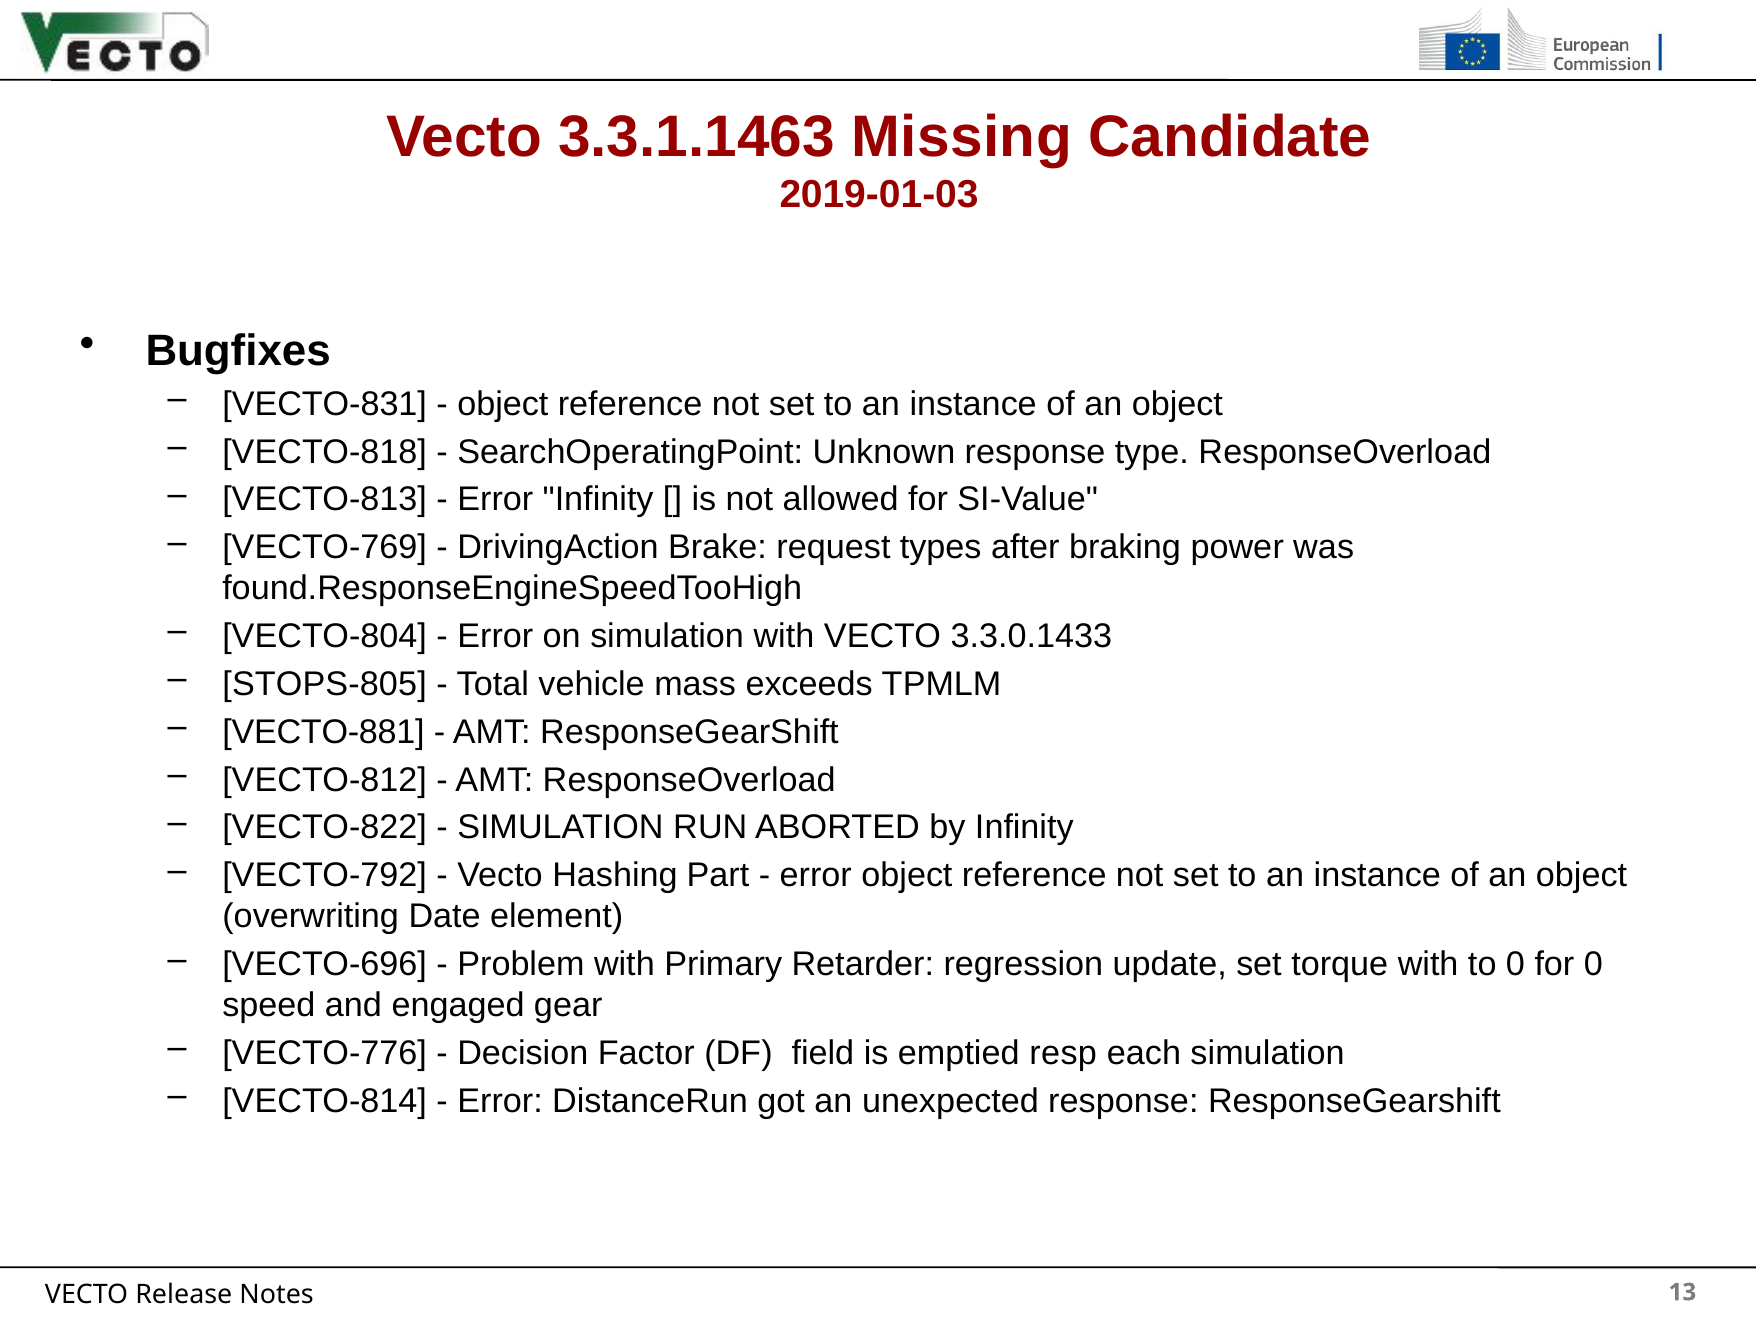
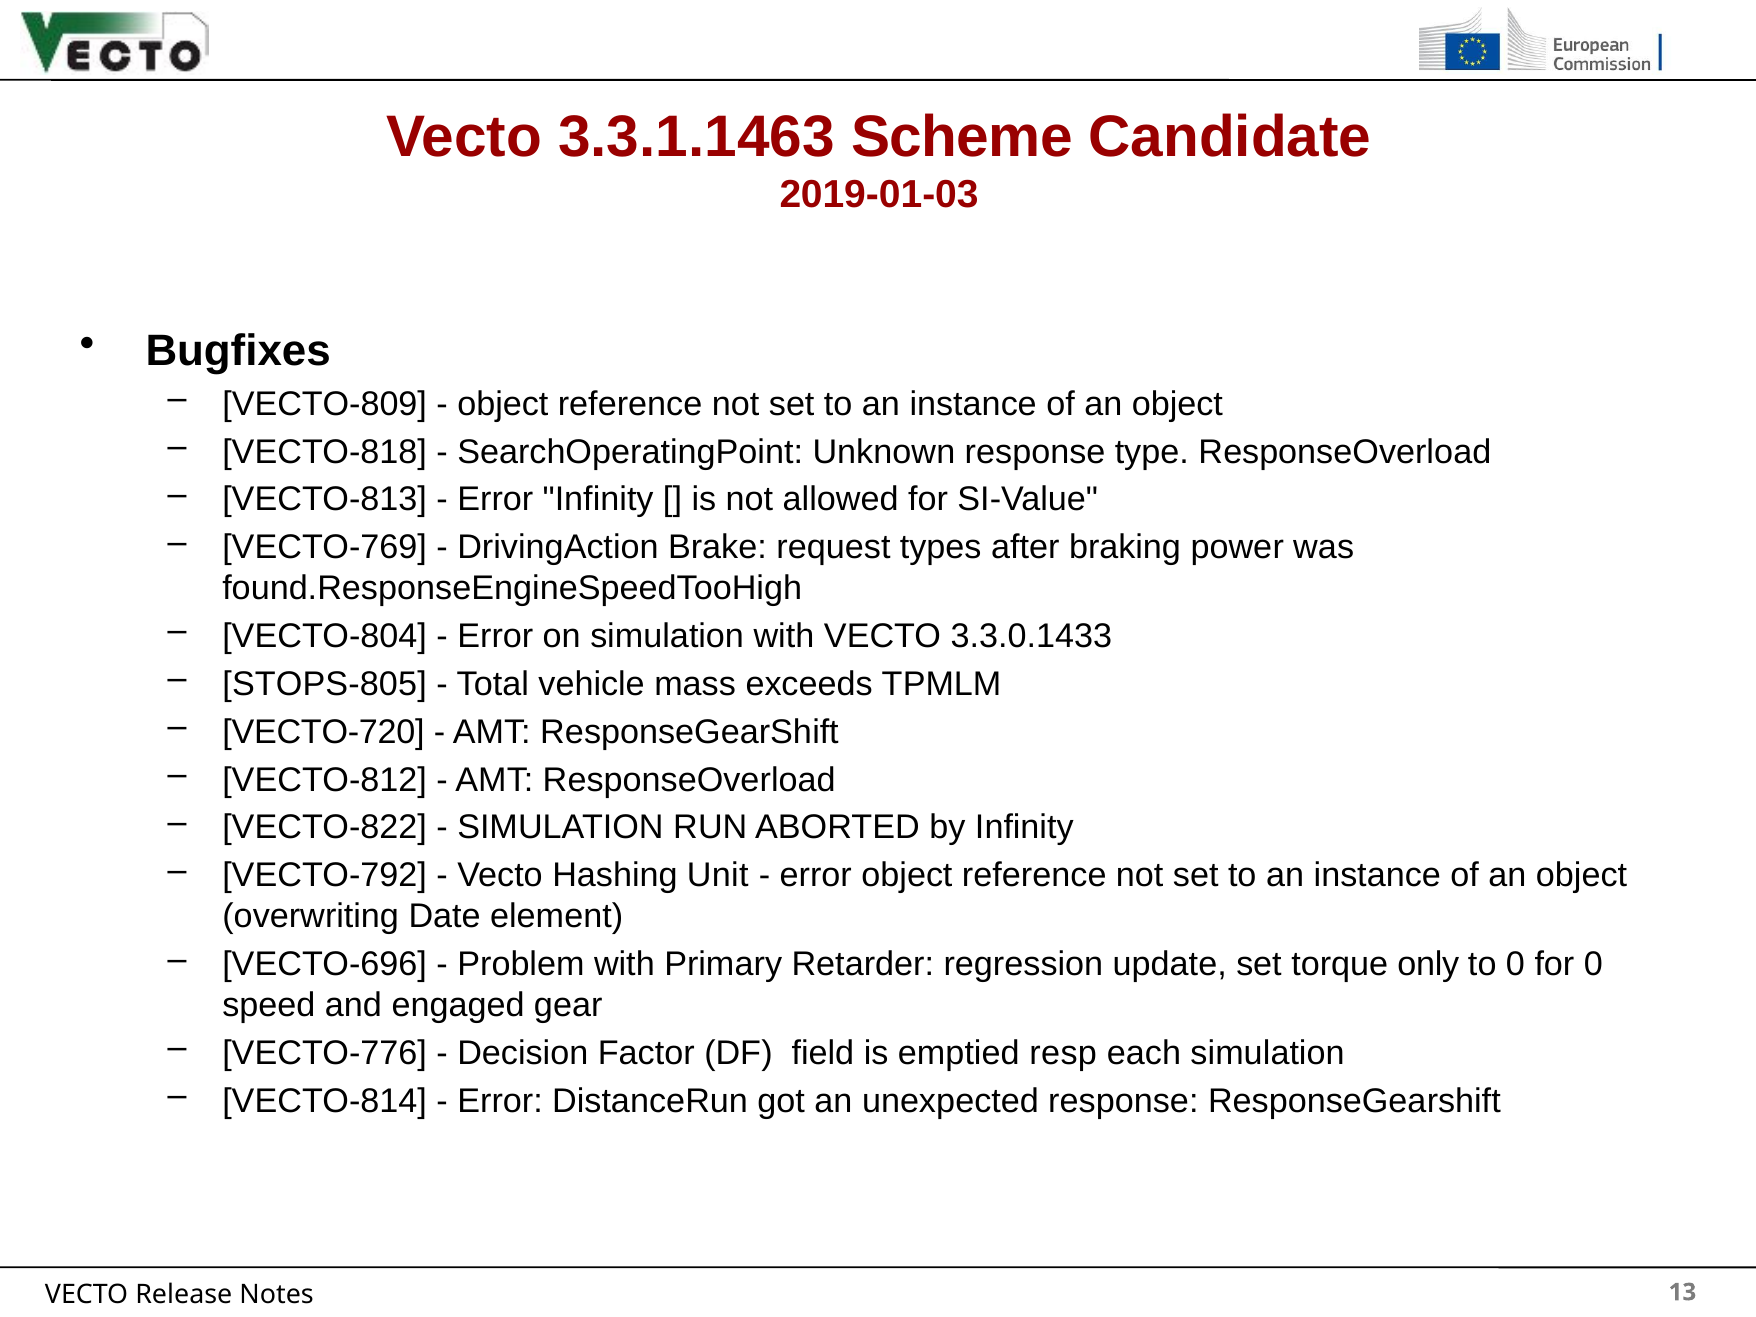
Missing: Missing -> Scheme (962, 138)
VECTO-831: VECTO-831 -> VECTO-809 (325, 404)
VECTO-881: VECTO-881 -> VECTO-720 (323, 732)
Part: Part -> Unit (718, 876)
torque with: with -> only (1428, 964)
